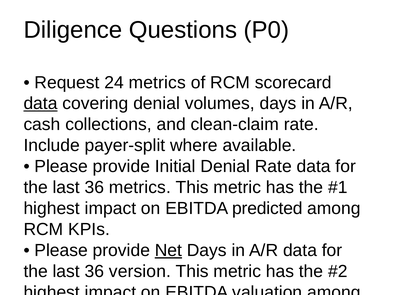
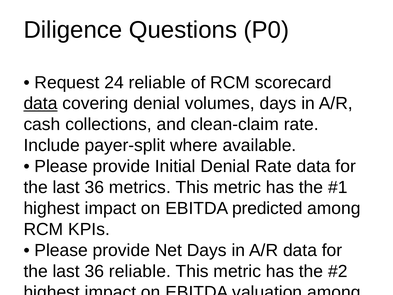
24 metrics: metrics -> reliable (157, 82)
Net underline: present -> none (168, 250)
36 version: version -> reliable (140, 271)
